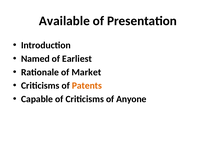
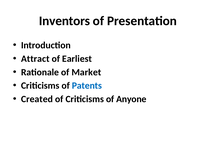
Available: Available -> Inventors (64, 21)
Named: Named -> Attract (35, 59)
Patents colour: orange -> blue (87, 86)
Capable: Capable -> Created (37, 99)
